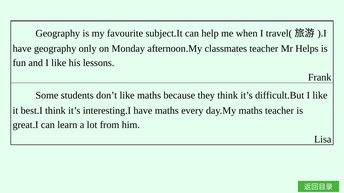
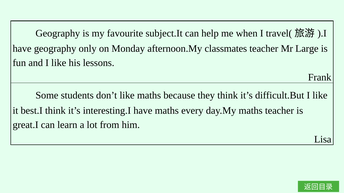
Helps: Helps -> Large (307, 49)
